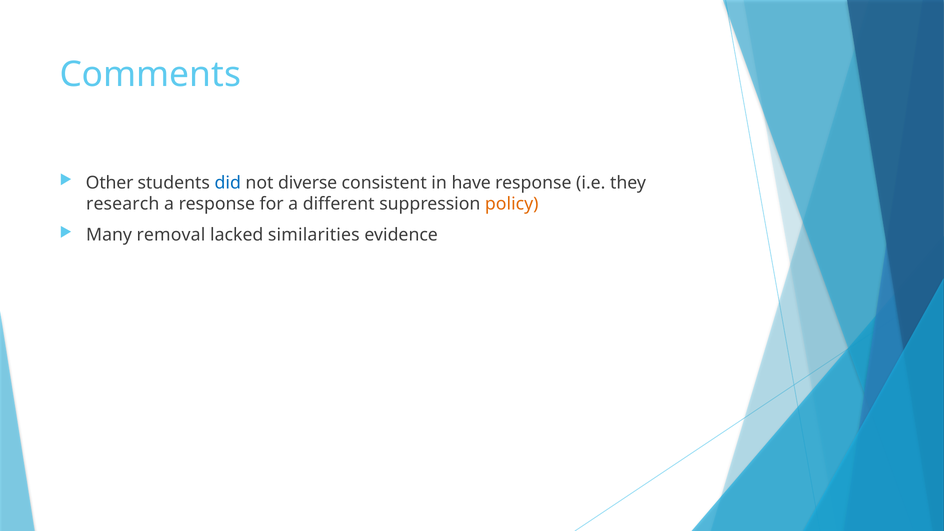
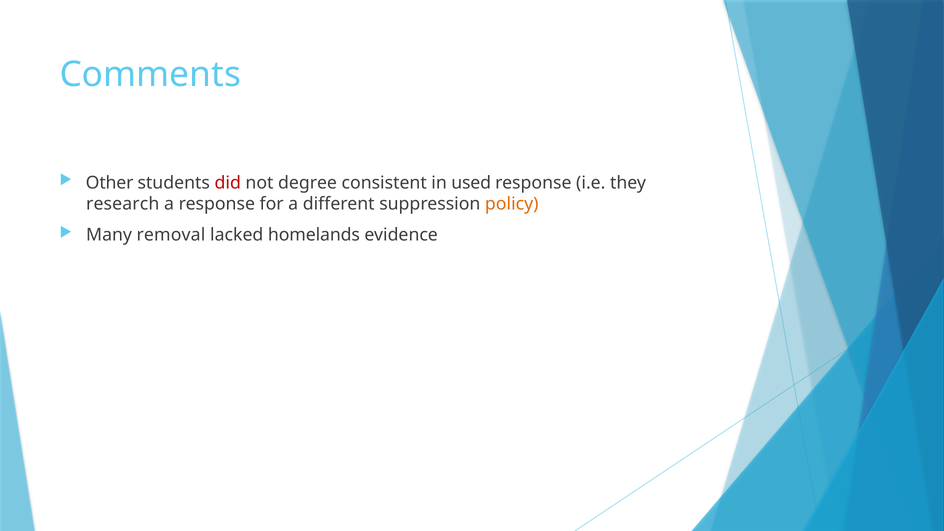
did colour: blue -> red (228, 183)
diverse: diverse -> degree (308, 183)
have: have -> used (471, 183)
similarities: similarities -> homelands (314, 235)
